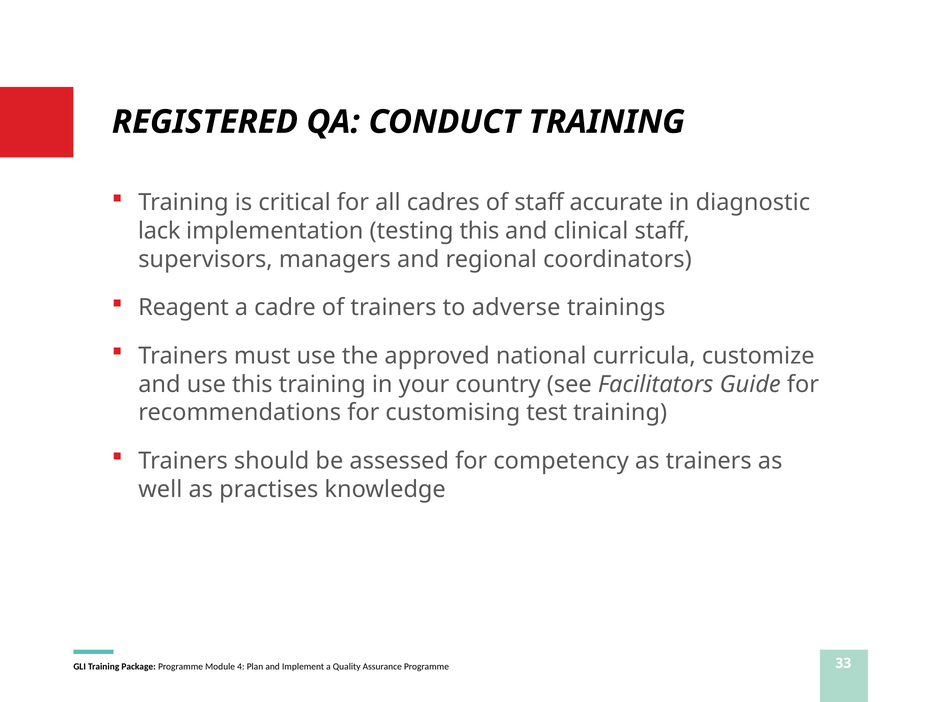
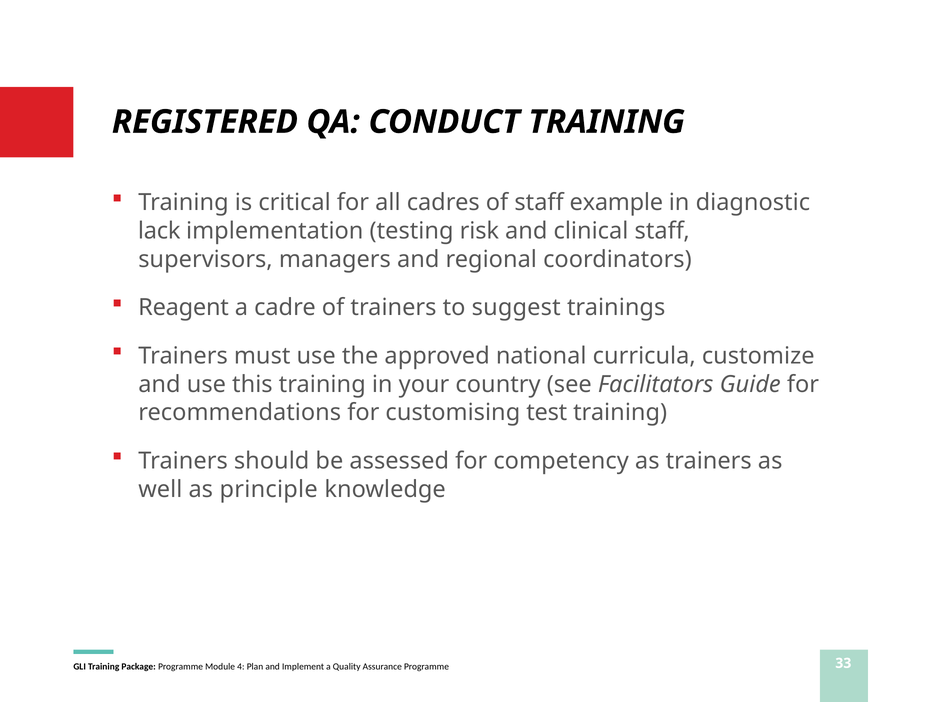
accurate: accurate -> example (616, 203)
testing this: this -> risk (479, 231)
adverse: adverse -> suggest (516, 307)
practises: practises -> principle (269, 489)
